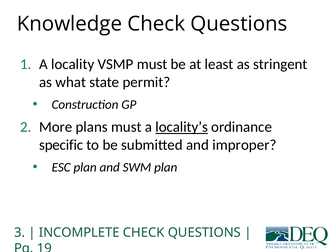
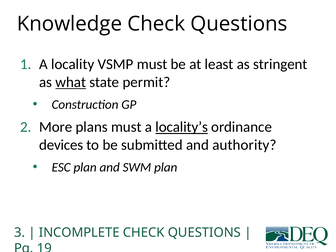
what underline: none -> present (71, 82)
specific: specific -> devices (61, 145)
improper: improper -> authority (244, 145)
